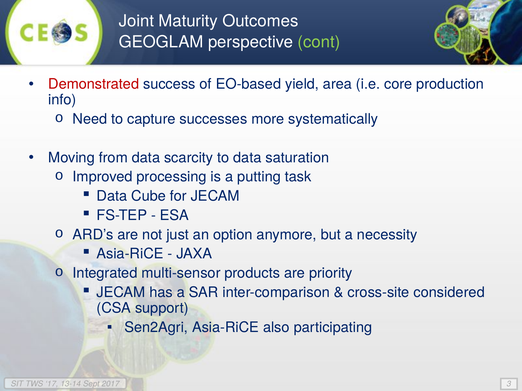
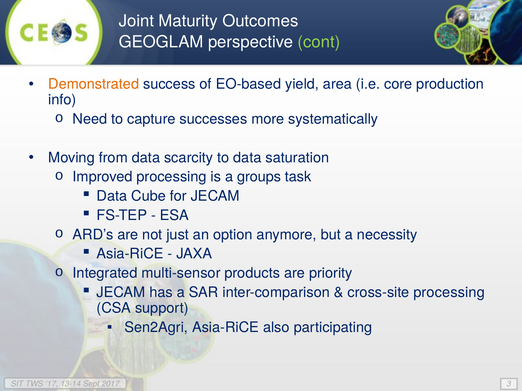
Demonstrated colour: red -> orange (94, 84)
putting: putting -> groups (259, 177)
cross-site considered: considered -> processing (449, 293)
